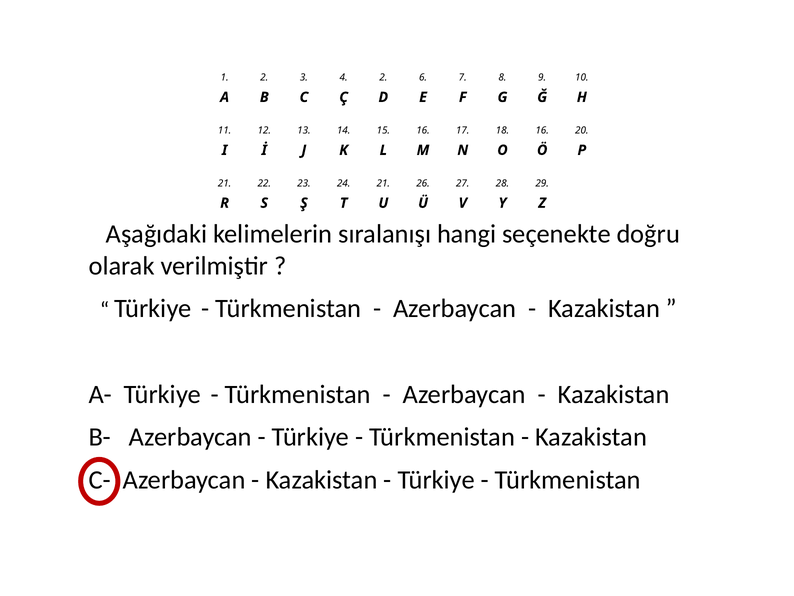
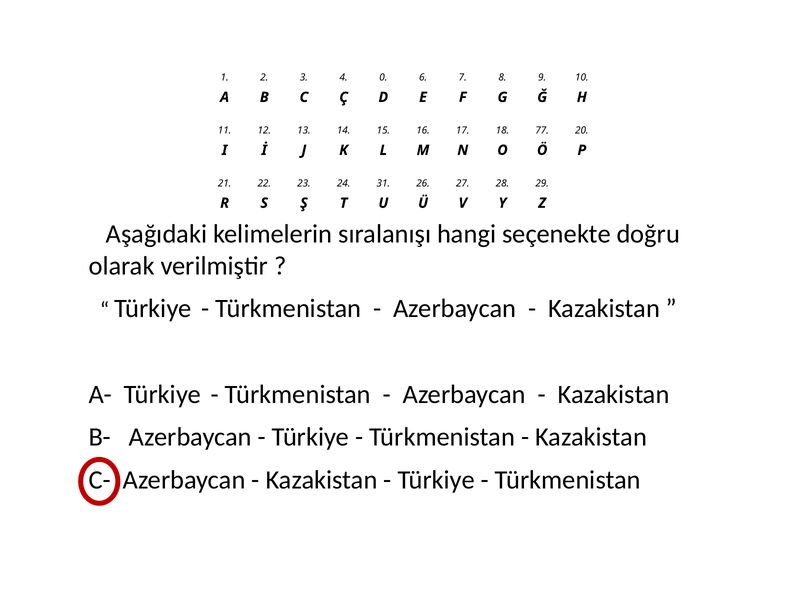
4 2: 2 -> 0 (383, 78)
18 16: 16 -> 77 (542, 130)
24 21: 21 -> 31 (383, 183)
